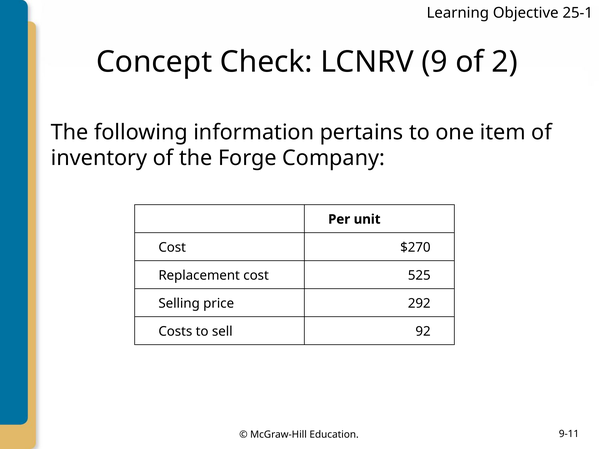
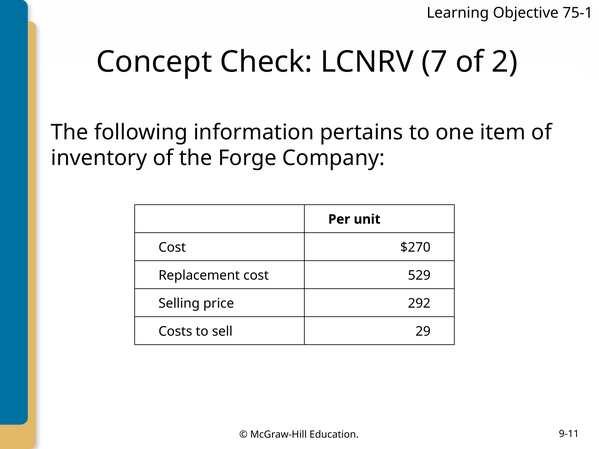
25-1: 25-1 -> 75-1 (578, 13)
9: 9 -> 7 (435, 62)
525: 525 -> 529 (419, 275)
92: 92 -> 29 (423, 332)
